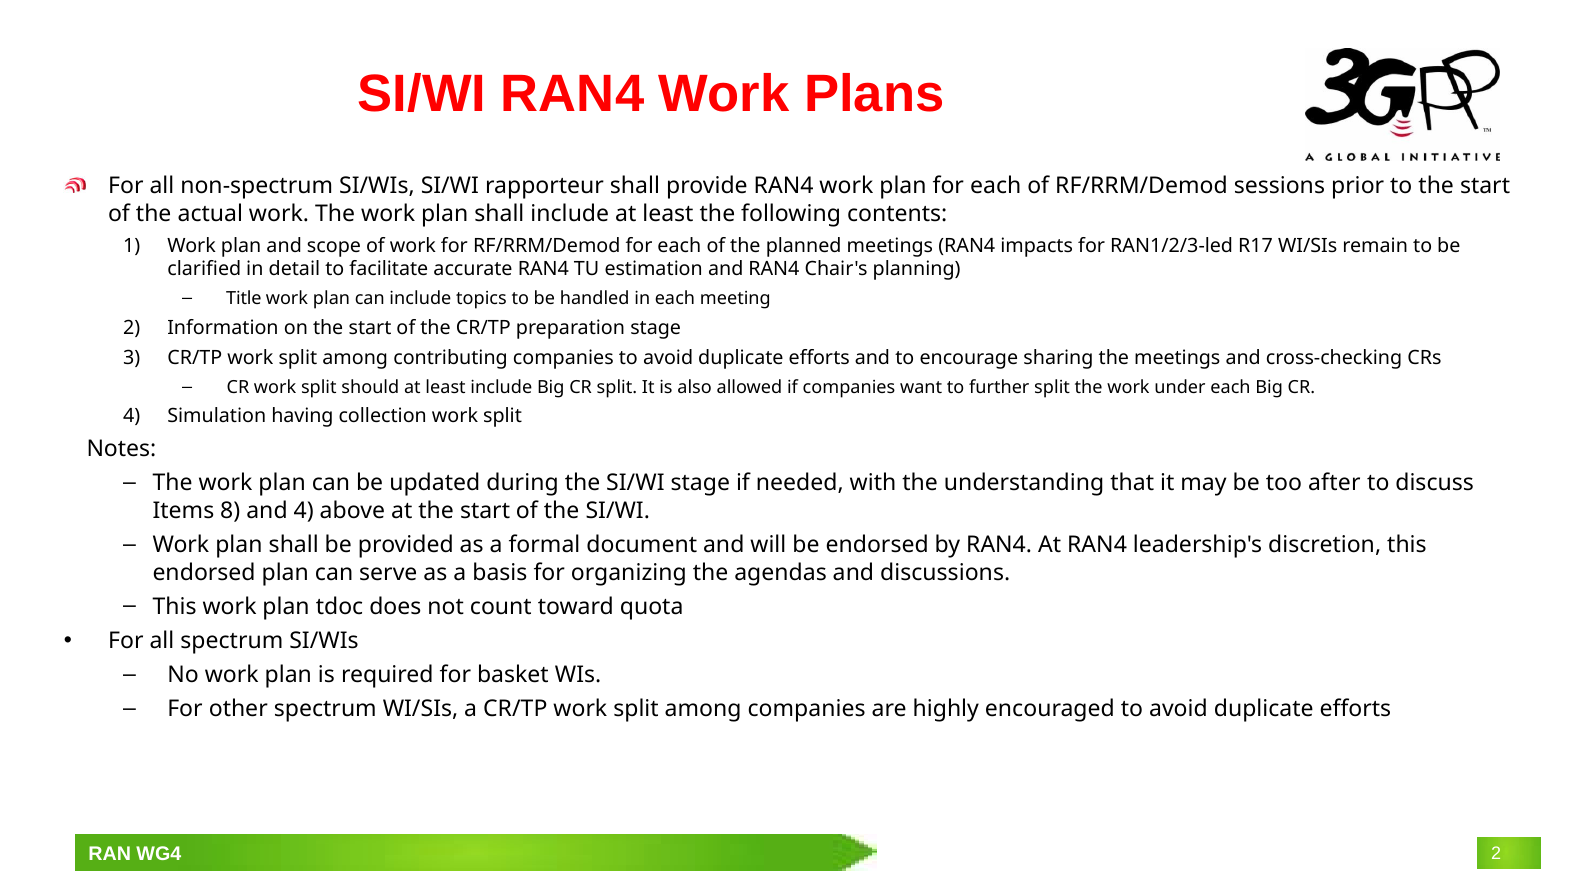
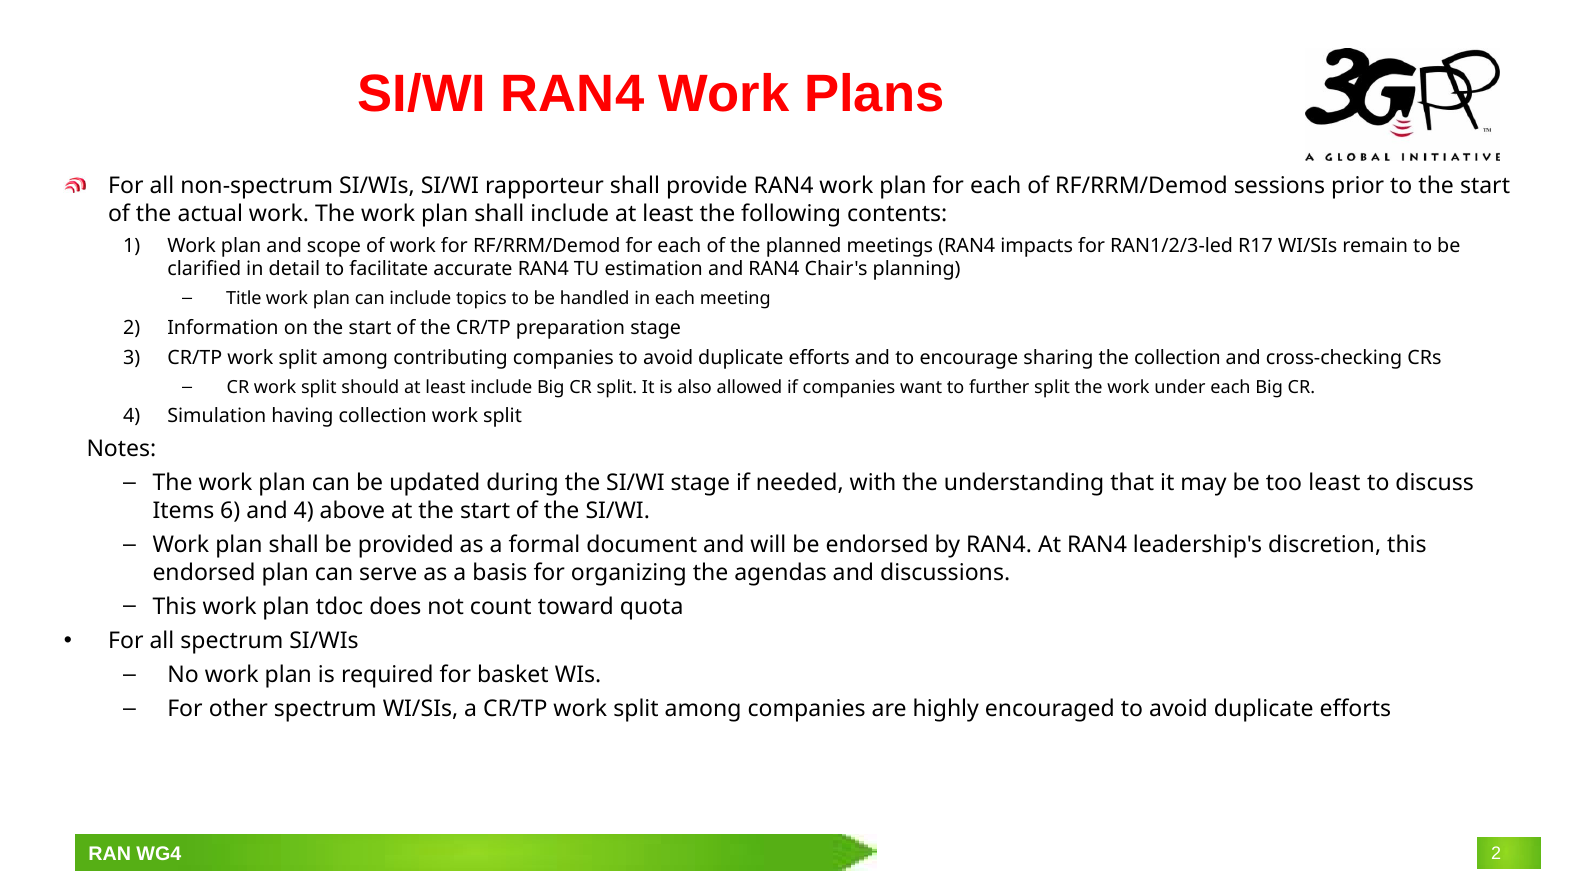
the meetings: meetings -> collection (1177, 358)
too after: after -> least (1334, 483)
8: 8 -> 6 (230, 511)
